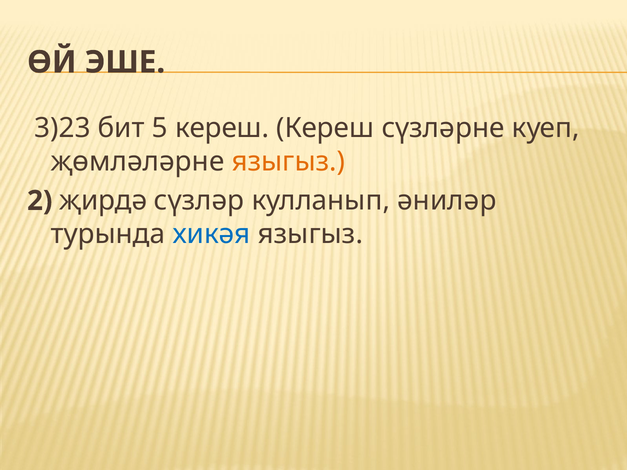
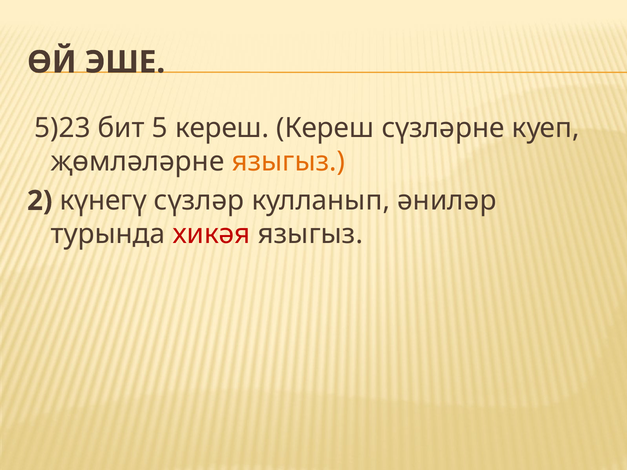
3)23: 3)23 -> 5)23 (62, 128)
җирдә: җирдә -> күнегү (103, 201)
хикәя colour: blue -> red (212, 234)
